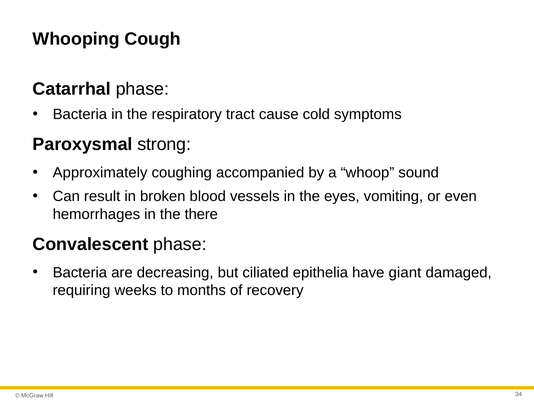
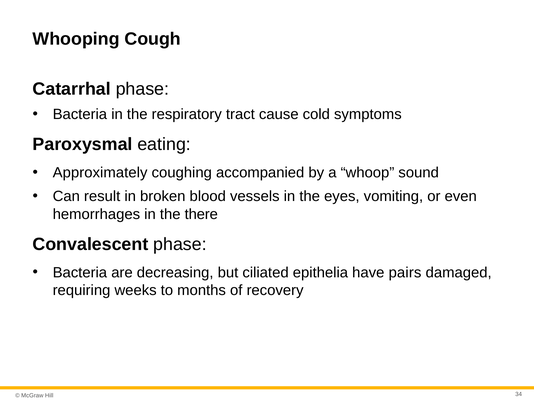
strong: strong -> eating (164, 145)
giant: giant -> pairs (405, 273)
